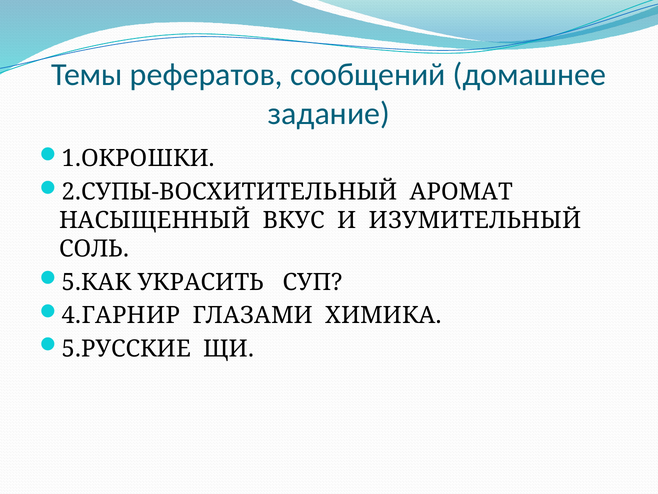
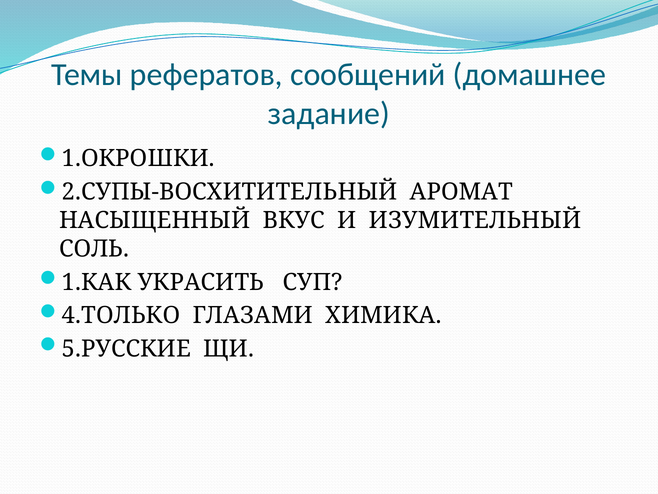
5.КАК: 5.КАК -> 1.КАК (97, 282)
4.ГАРНИР: 4.ГАРНИР -> 4.ТОЛЬКО (121, 315)
